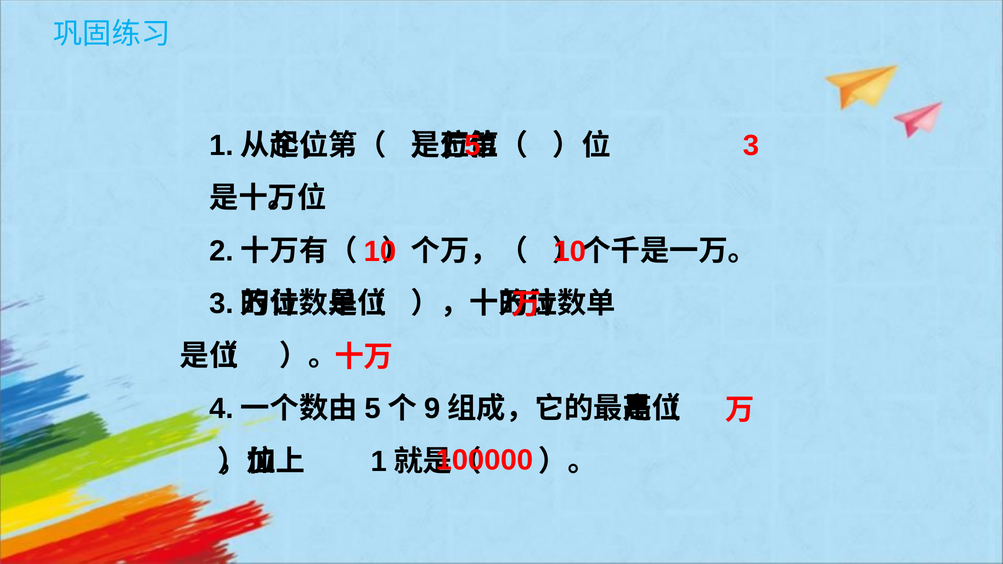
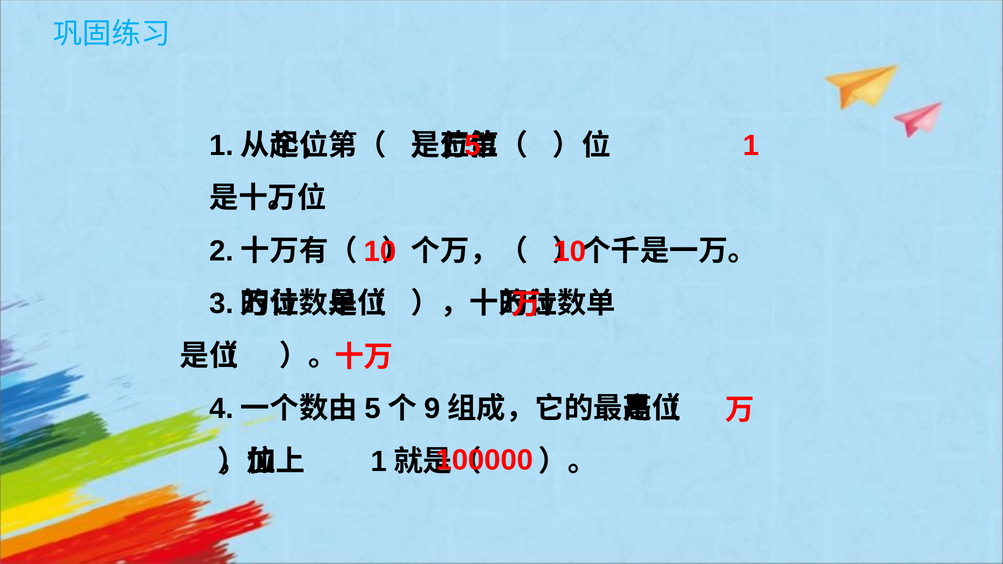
3: 3 -> 1 (751, 146)
